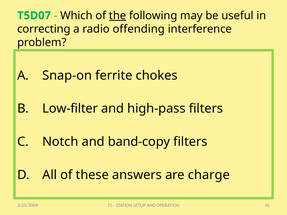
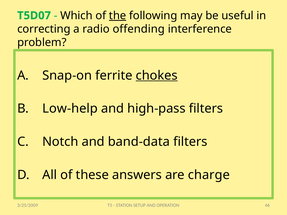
chokes underline: none -> present (157, 76)
Low-filter: Low-filter -> Low-help (70, 109)
band-copy: band-copy -> band-data (139, 142)
